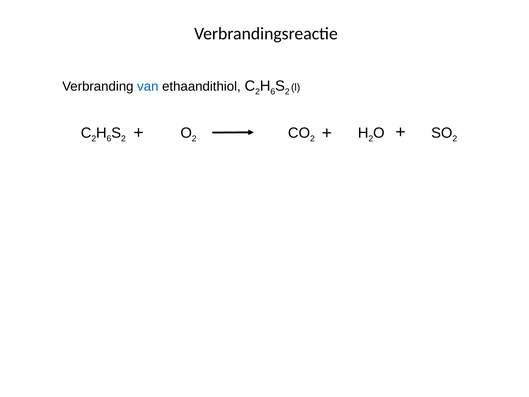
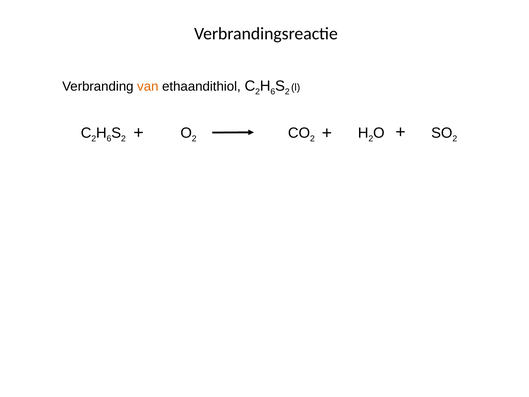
van colour: blue -> orange (148, 86)
